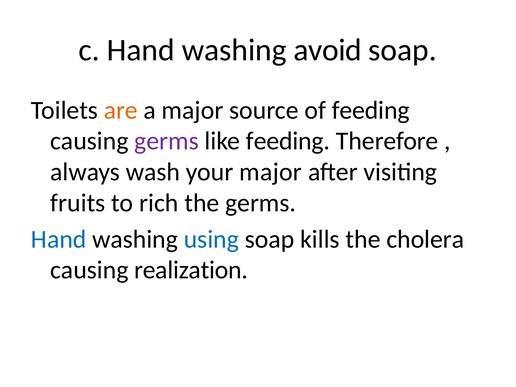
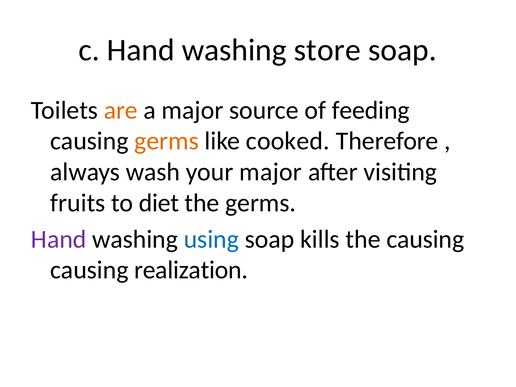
avoid: avoid -> store (327, 50)
germs colour: purple -> orange (167, 141)
like feeding: feeding -> cooked (288, 141)
rich: rich -> diet (159, 203)
Hand colour: blue -> purple (59, 239)
the cholera: cholera -> causing (425, 239)
